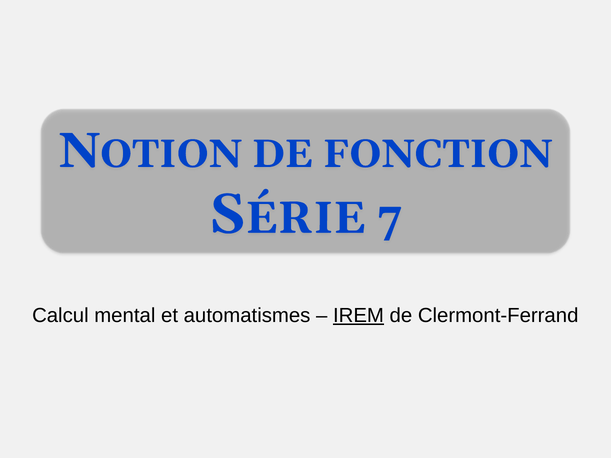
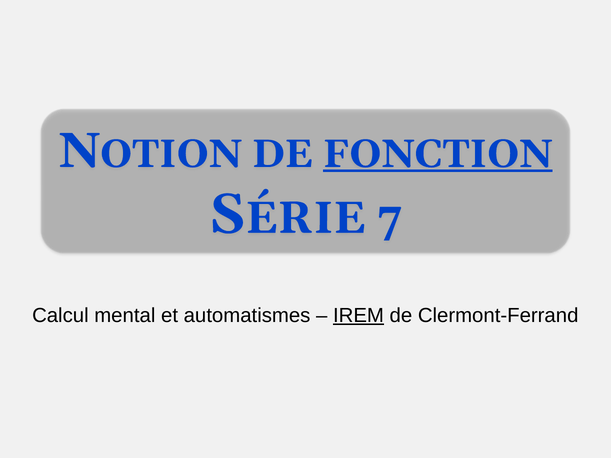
FONCTION underline: none -> present (438, 154)
